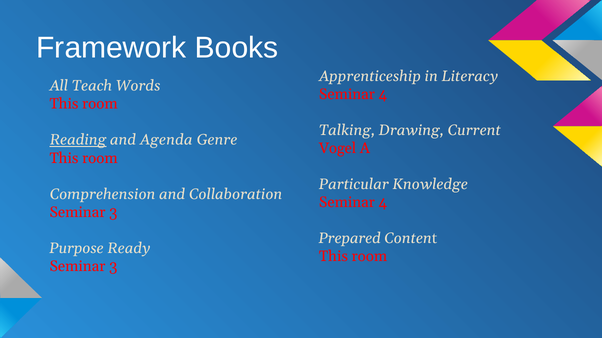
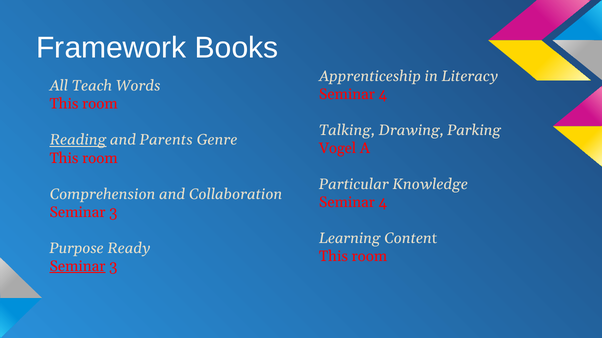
Current: Current -> Parking (474, 130)
Agenda: Agenda -> Parents (166, 140)
Prepared: Prepared -> Learning (350, 239)
Seminar underline: none -> present (77, 267)
